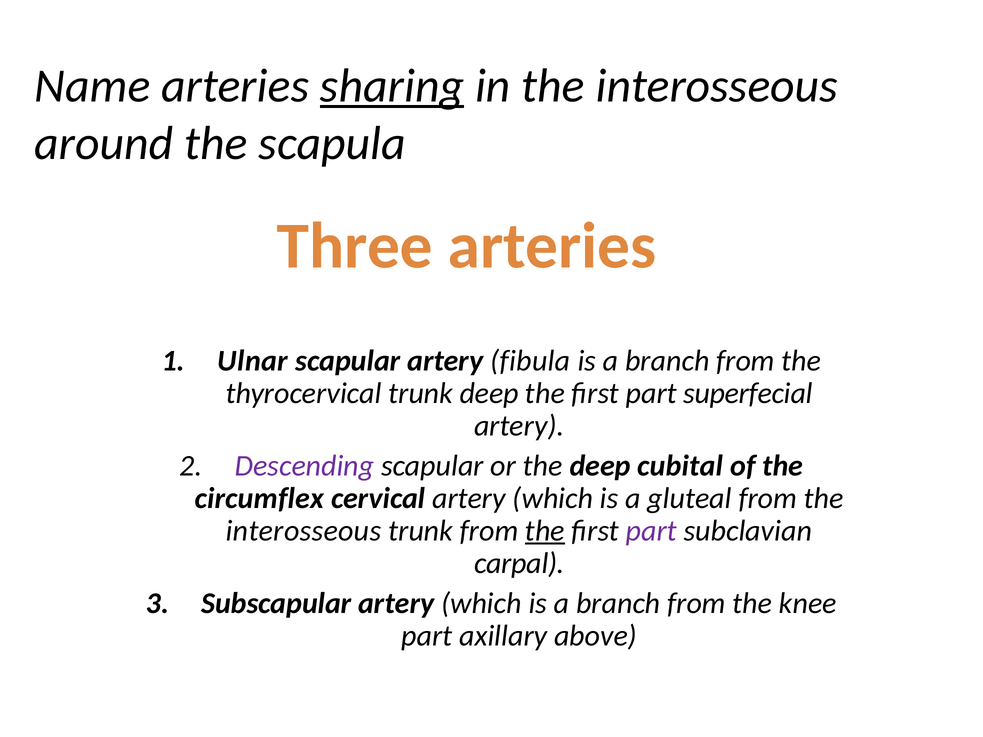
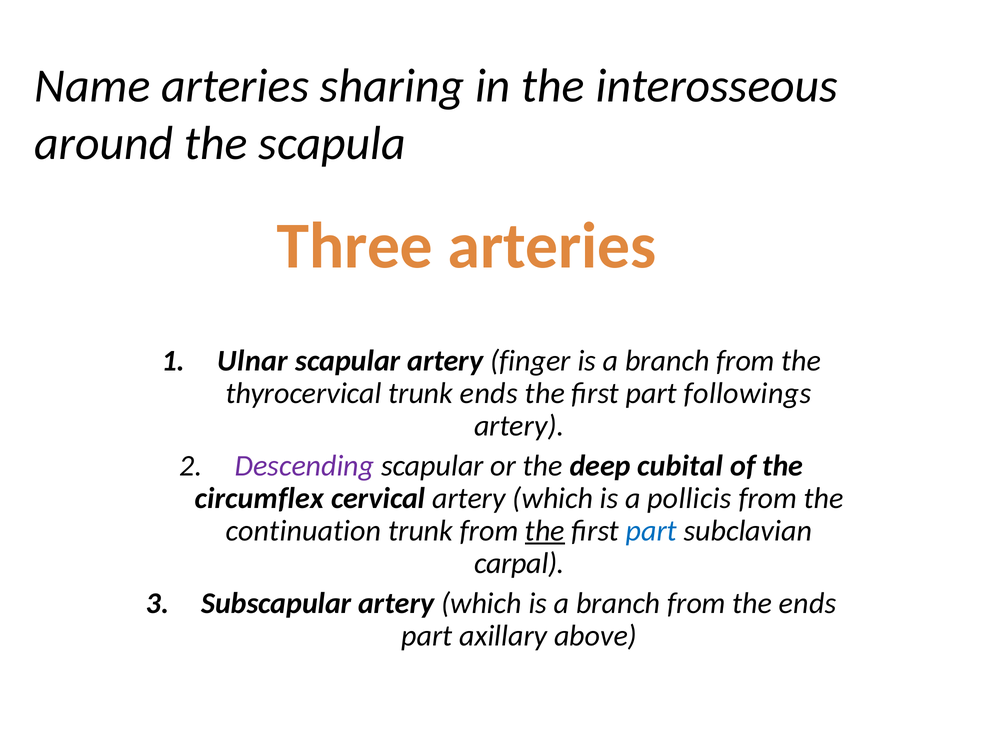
sharing underline: present -> none (392, 86)
fibula: fibula -> finger (530, 361)
trunk deep: deep -> ends (489, 393)
superfecial: superfecial -> followings (748, 393)
gluteal: gluteal -> pollicis (689, 498)
interosseous: interosseous -> continuation (304, 531)
part colour: purple -> blue (651, 531)
the knee: knee -> ends (808, 604)
